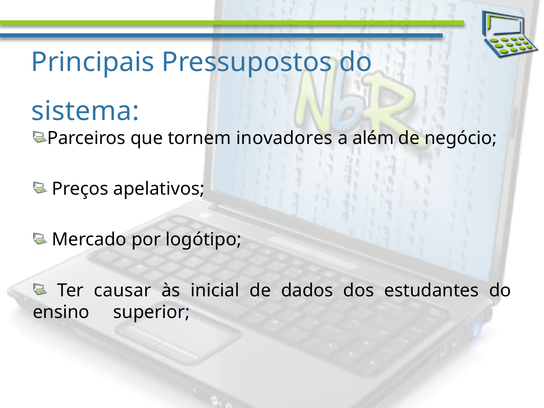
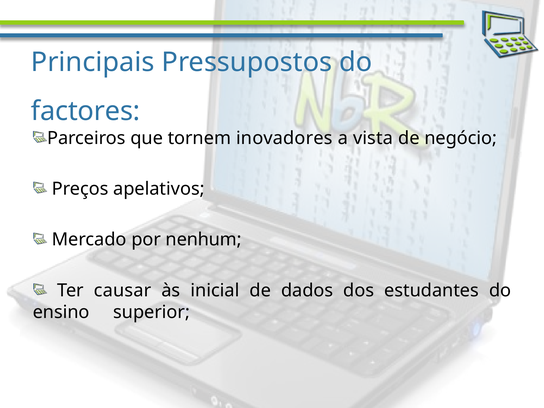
sistema: sistema -> factores (86, 111)
além: além -> vista (373, 138)
logótipo: logótipo -> nenhum (204, 240)
